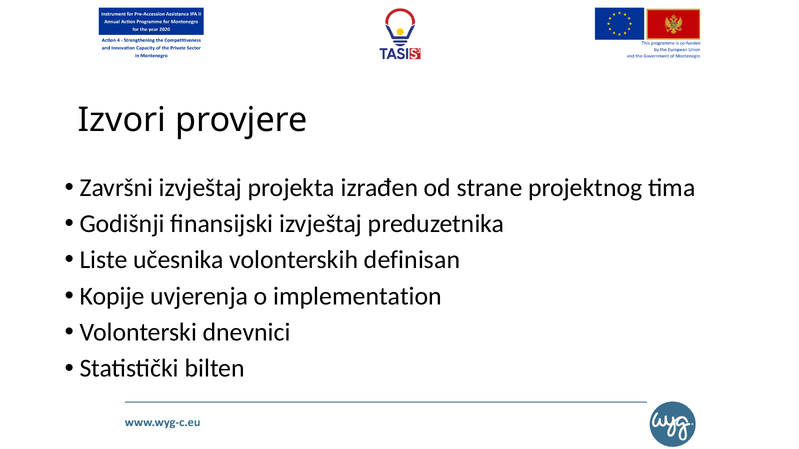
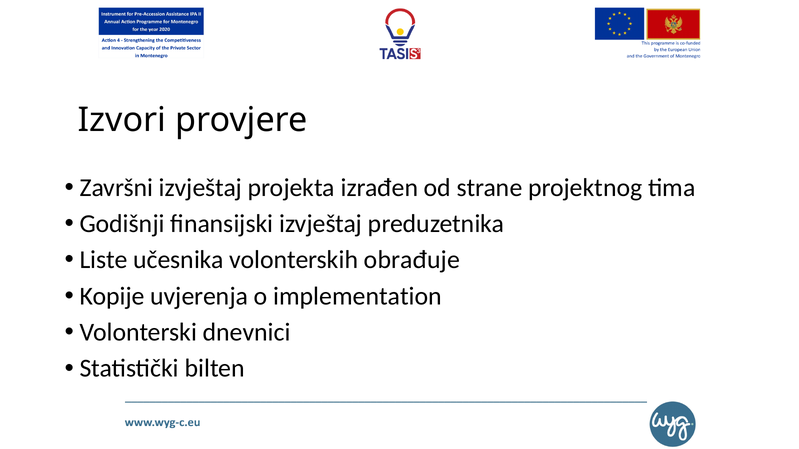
definisan: definisan -> obrađuje (412, 260)
